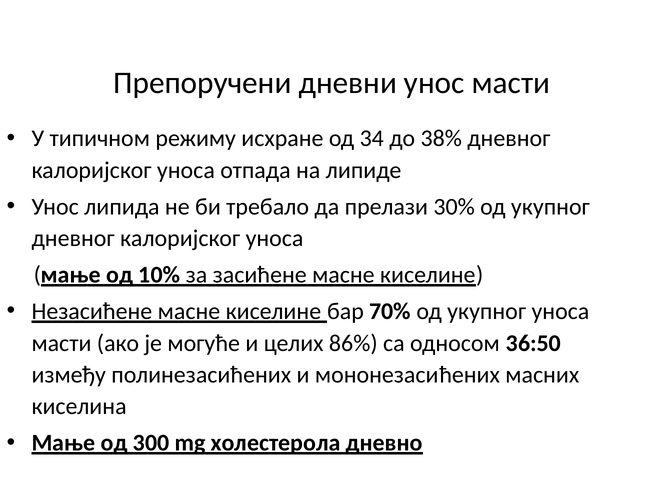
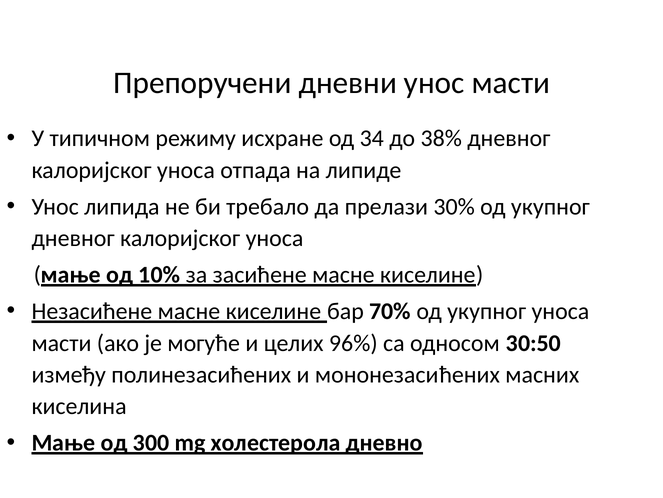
86%: 86% -> 96% (353, 343)
36:50: 36:50 -> 30:50 (533, 343)
